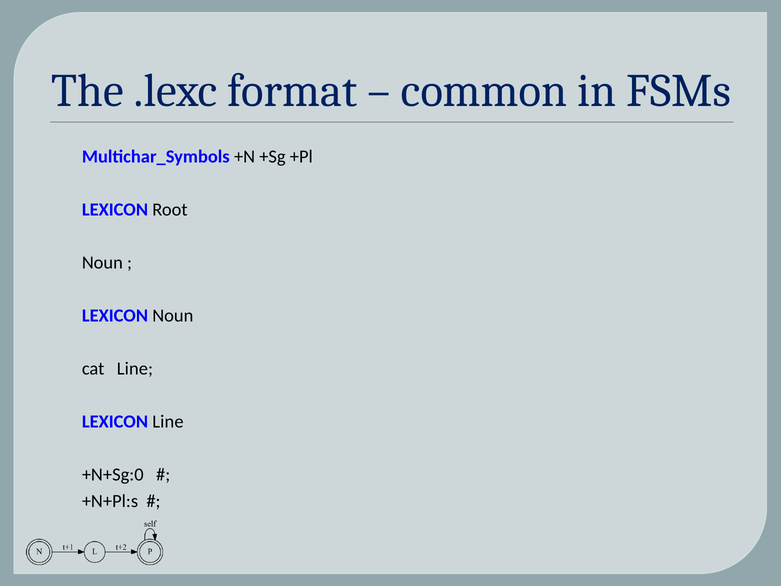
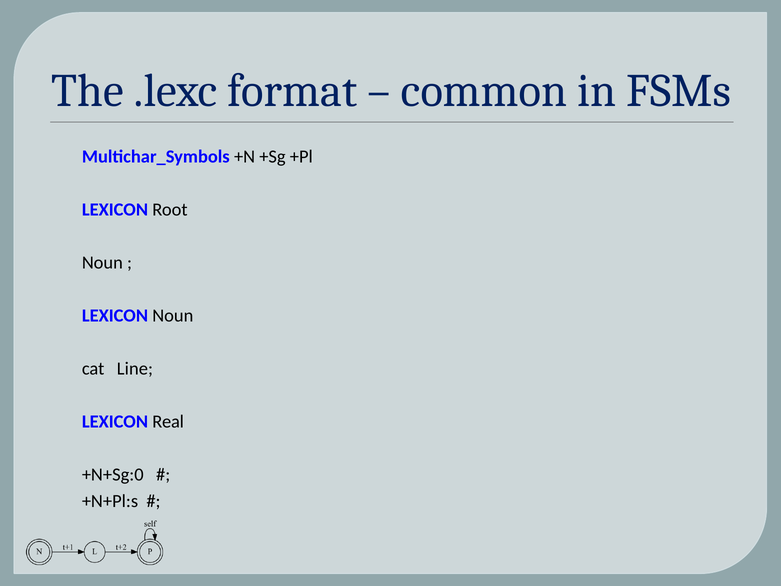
LEXICON Line: Line -> Real (168, 422)
